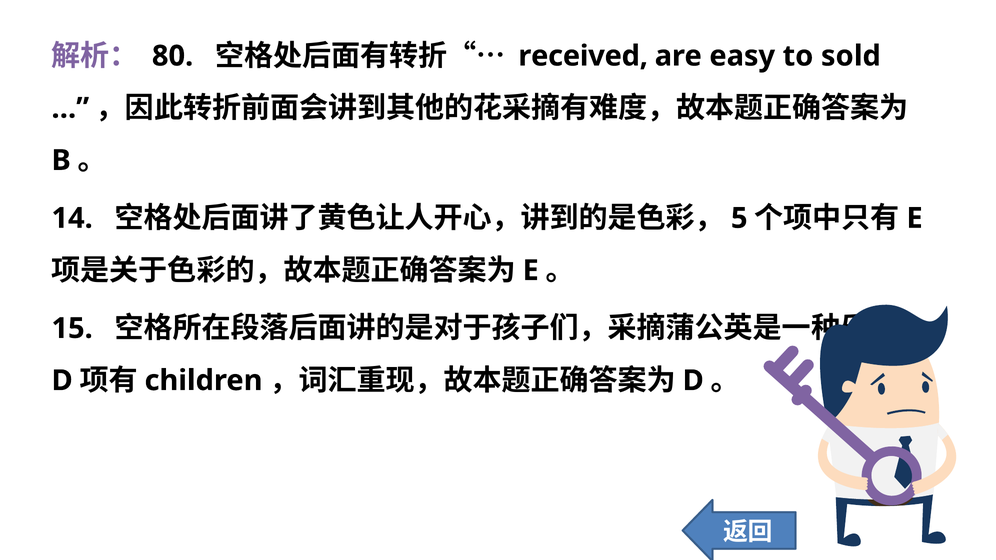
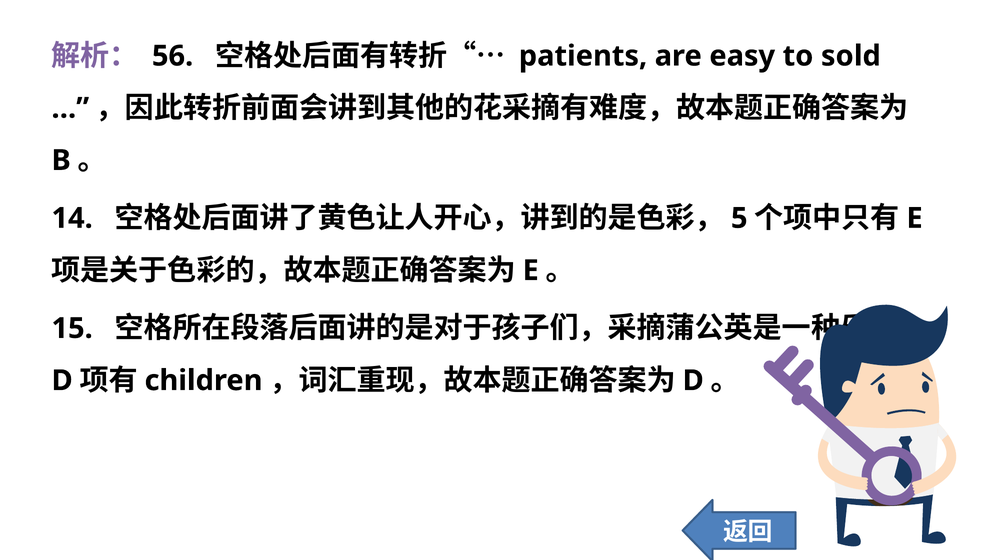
80: 80 -> 56 (173, 56)
received: received -> patients (583, 56)
